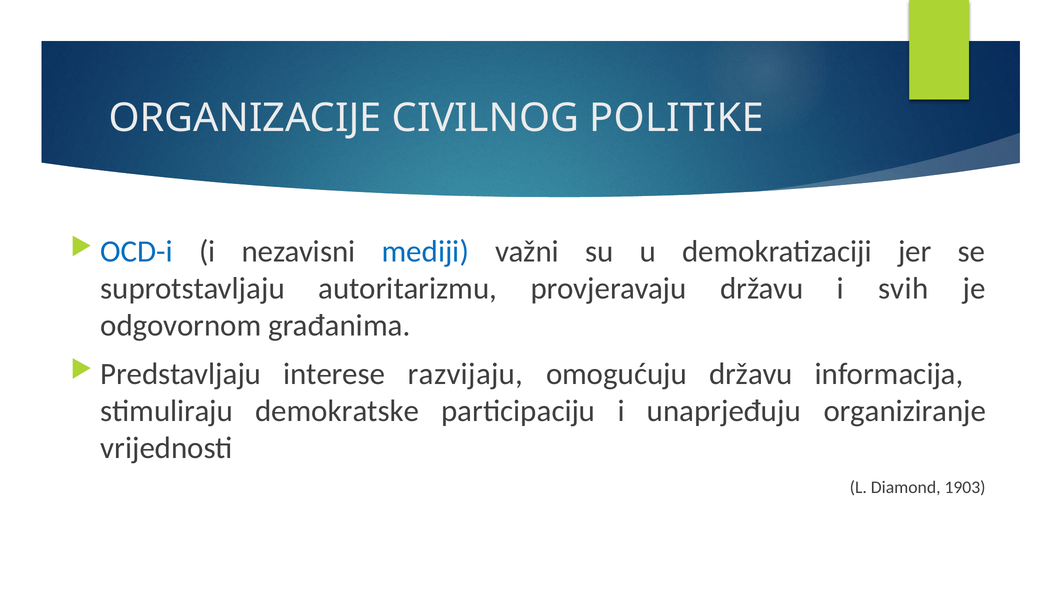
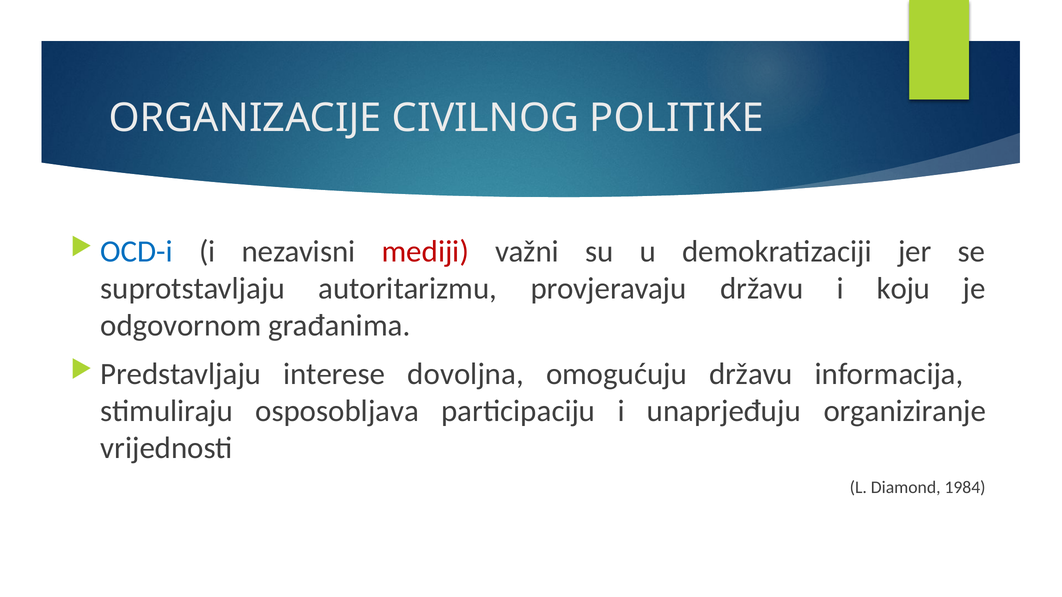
mediji colour: blue -> red (425, 252)
svih: svih -> koju (904, 289)
razvijaju: razvijaju -> dovoljna (466, 374)
demokratske: demokratske -> osposobljava (337, 411)
1903: 1903 -> 1984 (965, 488)
